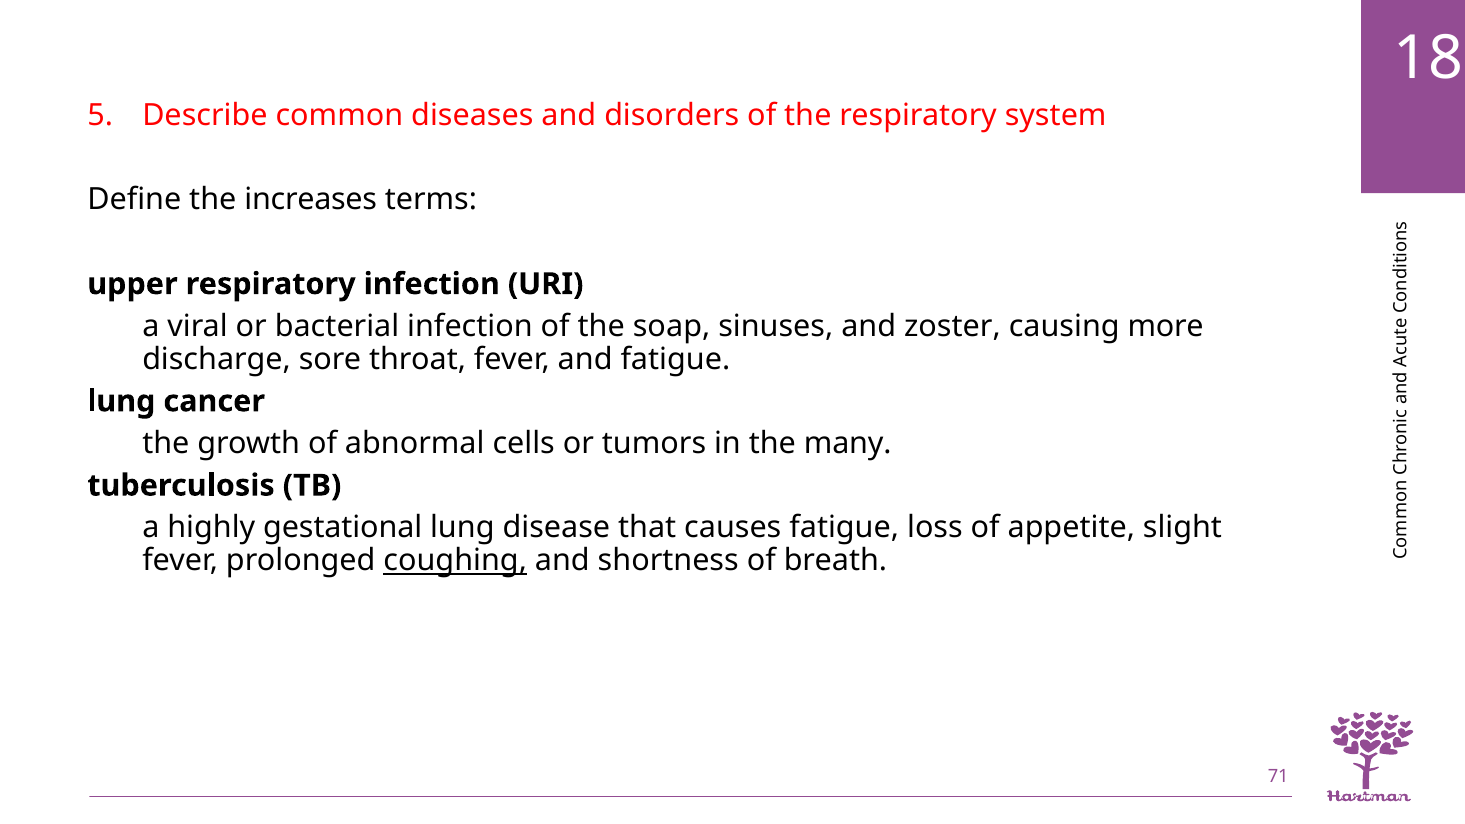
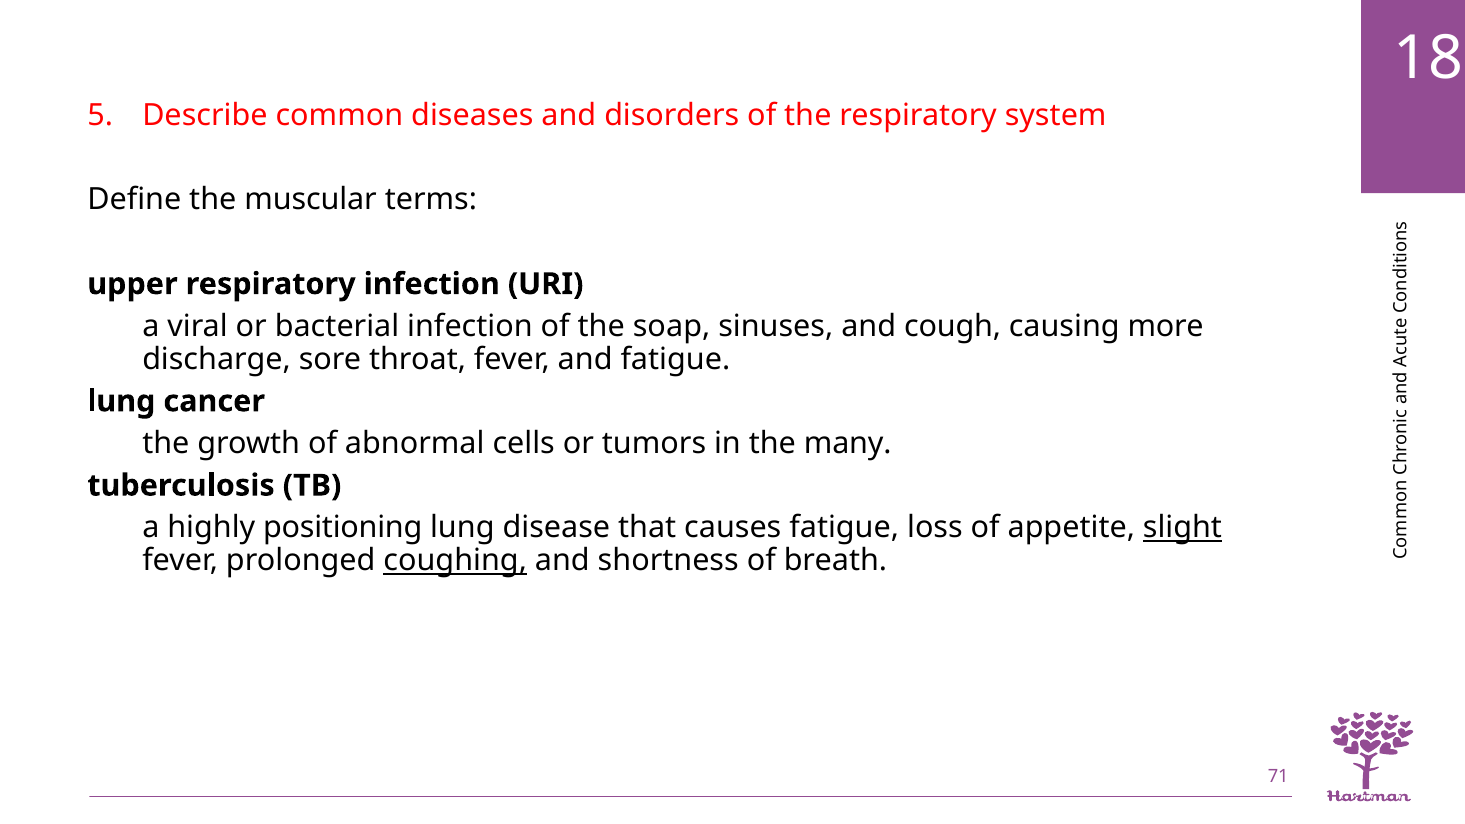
increases: increases -> muscular (311, 200)
zoster: zoster -> cough (953, 326)
gestational: gestational -> positioning (343, 528)
slight underline: none -> present (1182, 528)
